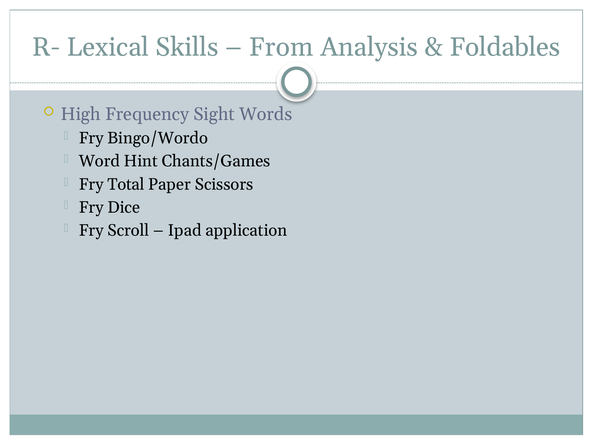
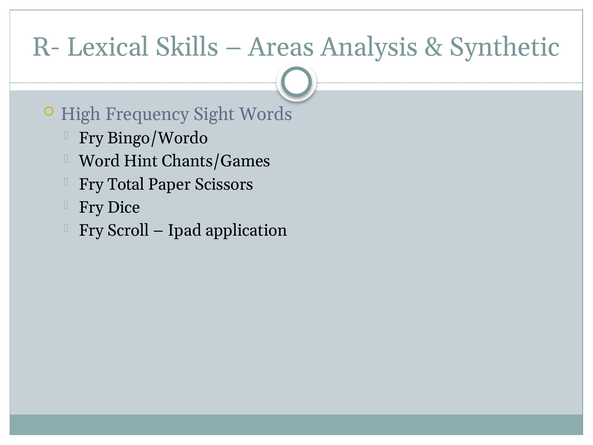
From: From -> Areas (281, 47)
Foldables: Foldables -> Synthetic (505, 47)
